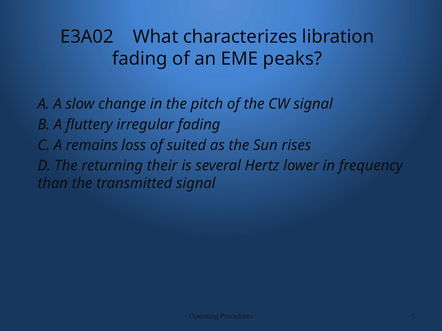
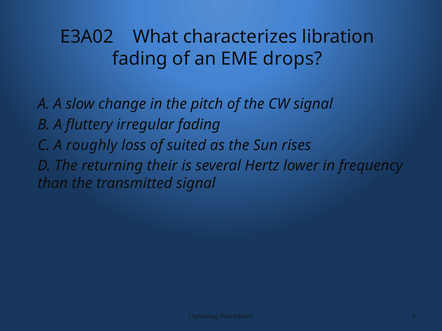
peaks: peaks -> drops (293, 59)
remains: remains -> roughly (92, 145)
